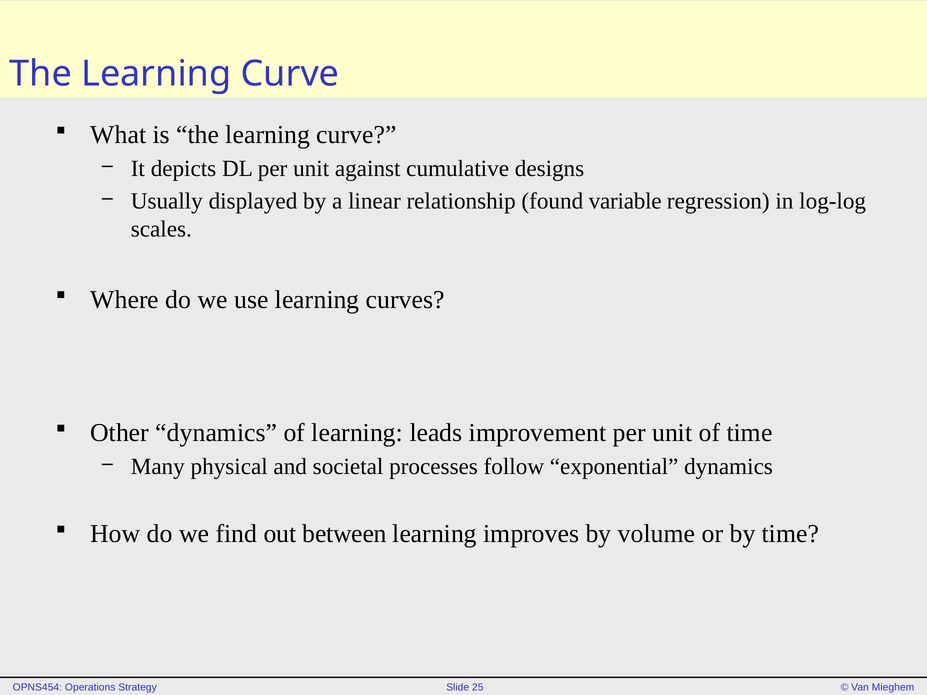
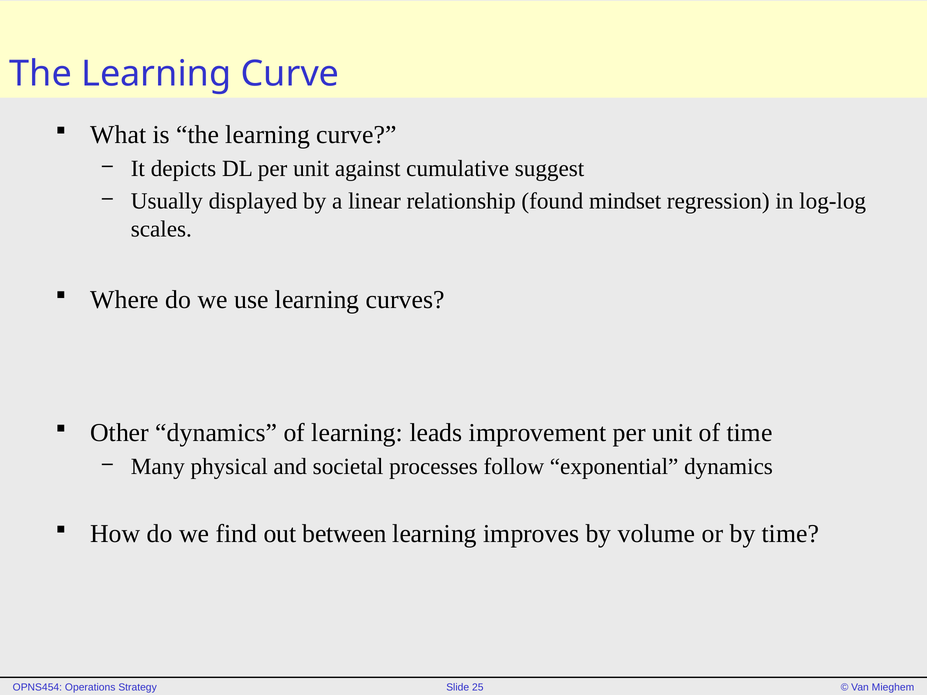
designs: designs -> suggest (550, 169)
variable: variable -> mindset (625, 201)
